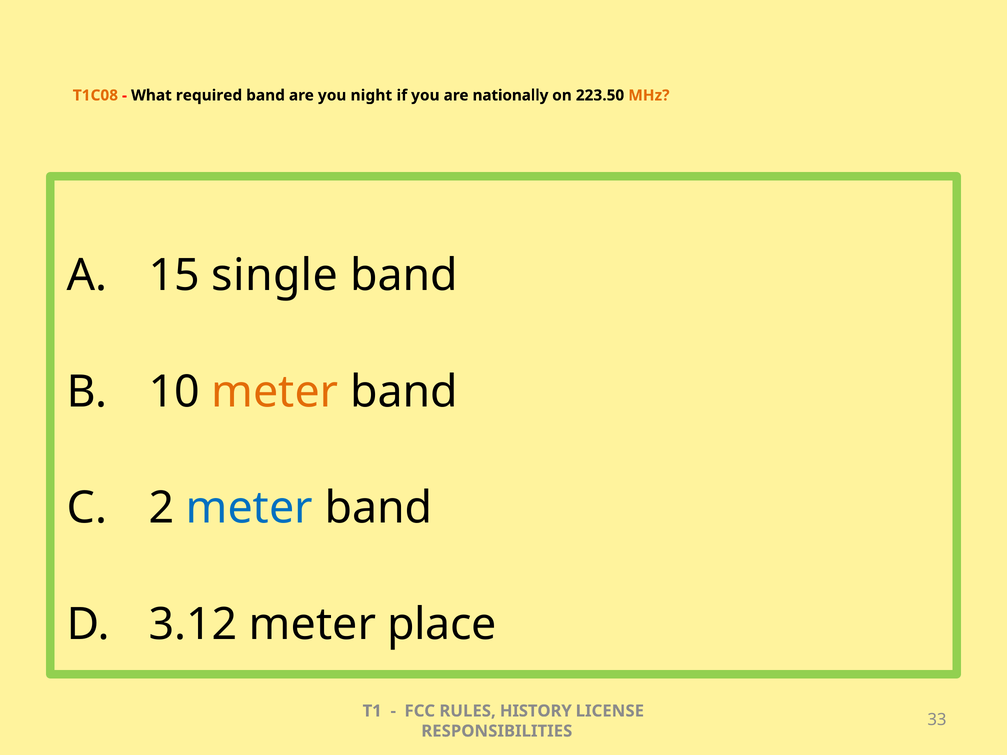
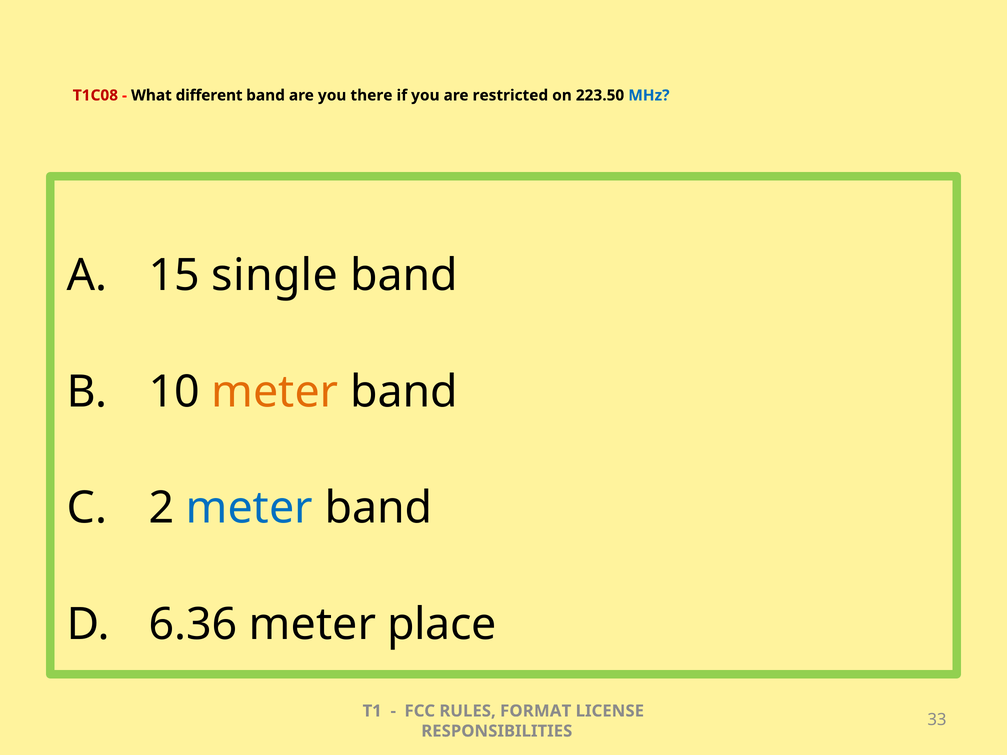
T1C08 colour: orange -> red (95, 95)
required: required -> different (209, 95)
night: night -> there (371, 95)
nationally: nationally -> restricted (510, 95)
MHz colour: orange -> blue (649, 95)
3.12: 3.12 -> 6.36 (193, 625)
HISTORY: HISTORY -> FORMAT (536, 711)
